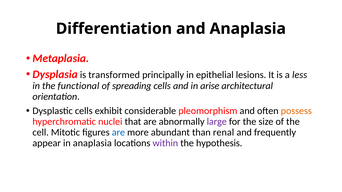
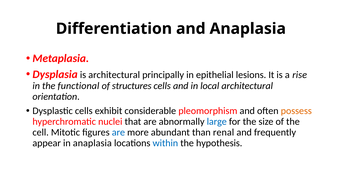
is transformed: transformed -> architectural (114, 75)
less: less -> rise (300, 75)
spreading: spreading -> structures (132, 86)
arise: arise -> local (210, 86)
large colour: purple -> blue (217, 122)
within colour: purple -> blue (165, 143)
